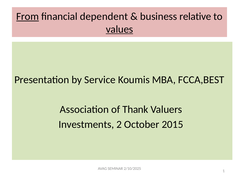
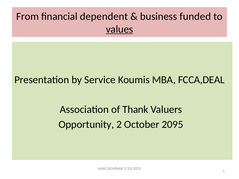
From underline: present -> none (28, 16)
relative: relative -> funded (195, 16)
FCCA,BEST: FCCA,BEST -> FCCA,DEAL (201, 80)
Investments: Investments -> Opportunity (86, 125)
2015: 2015 -> 2095 (172, 125)
